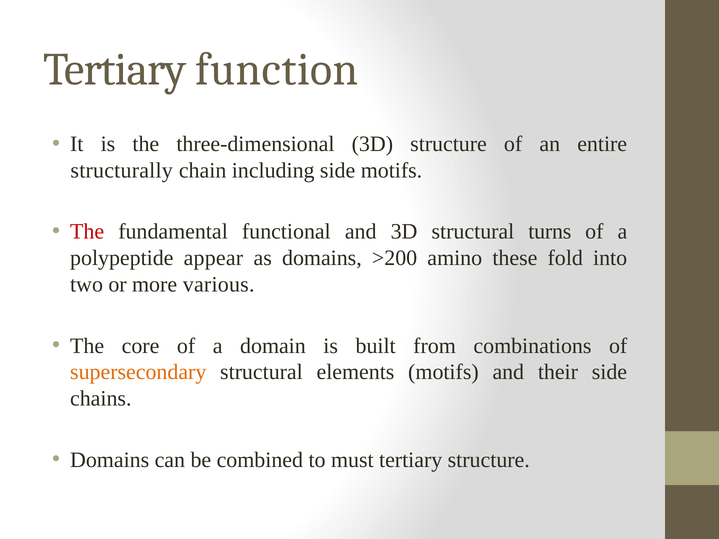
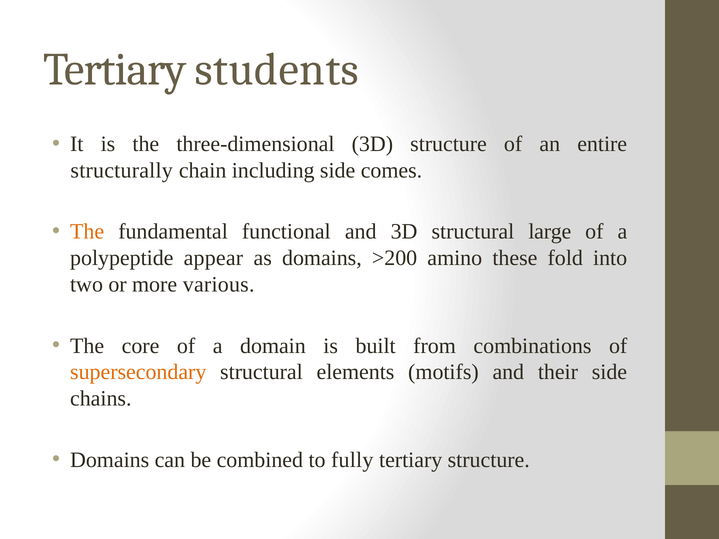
function: function -> students (277, 70)
side motifs: motifs -> comes (391, 170)
The colour: red -> orange (87, 232)
turns: turns -> large (550, 232)
must: must -> fully (352, 460)
